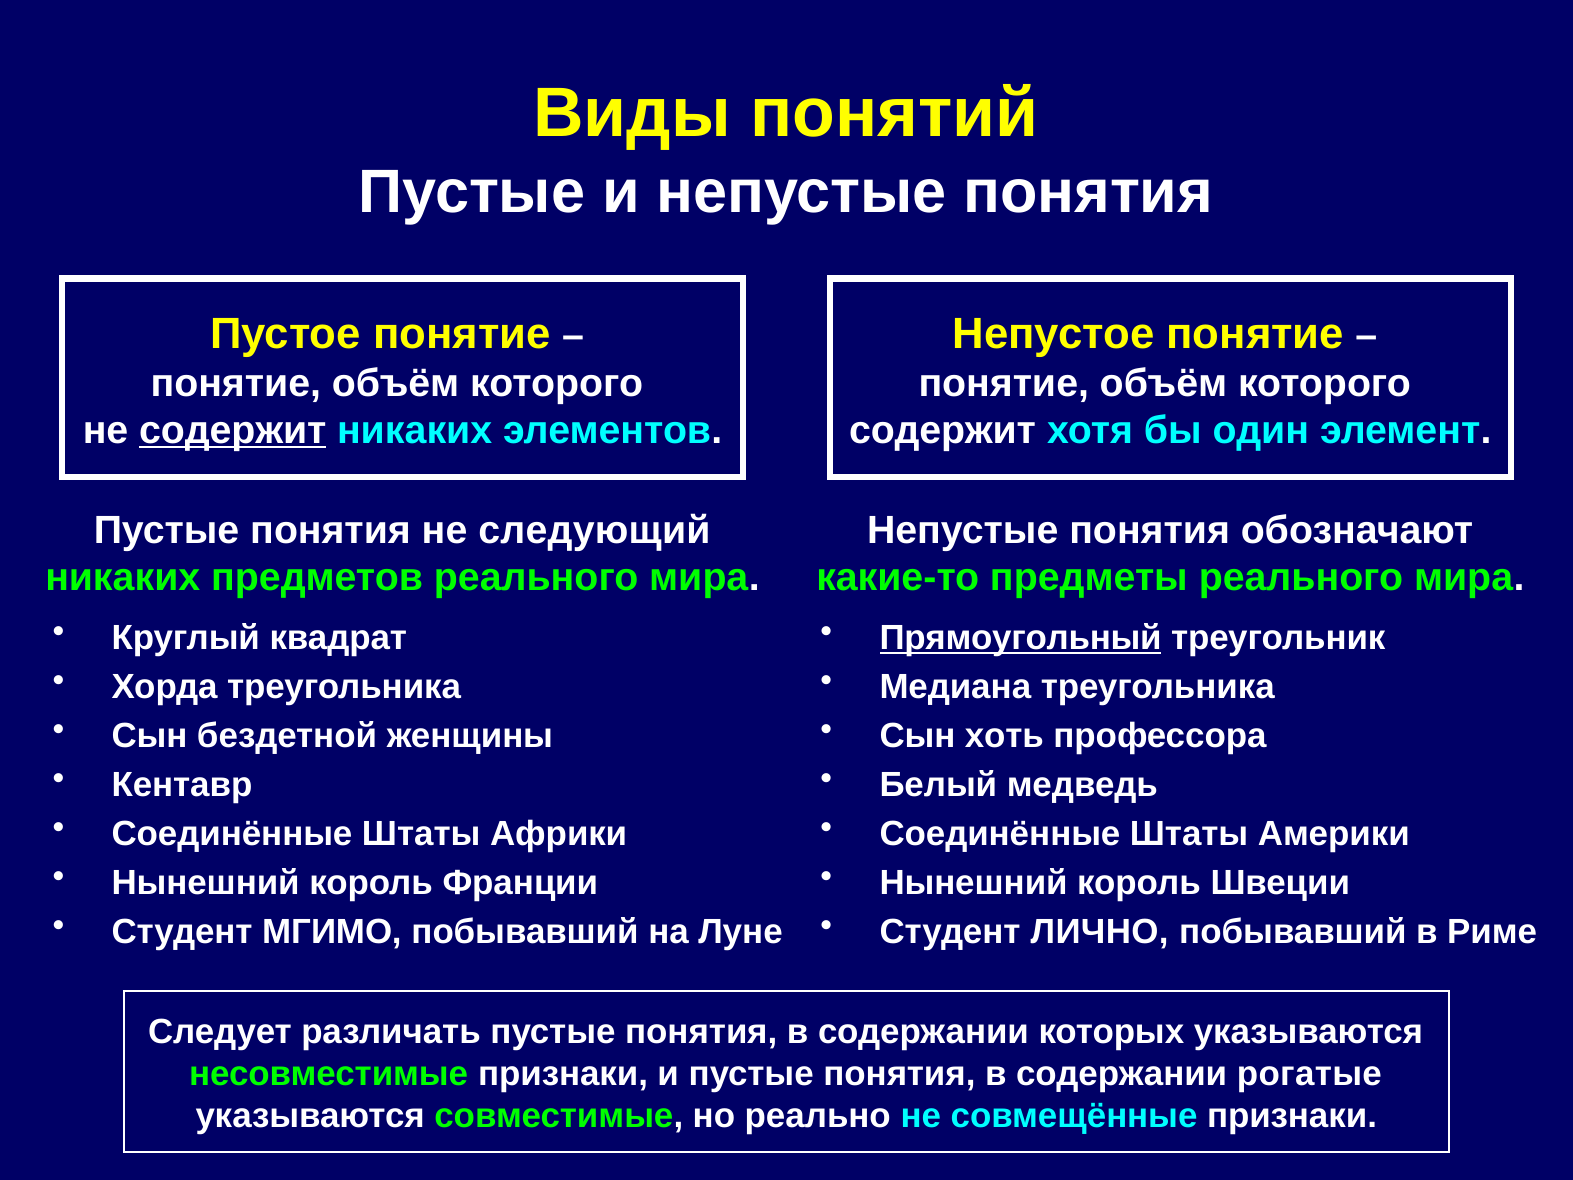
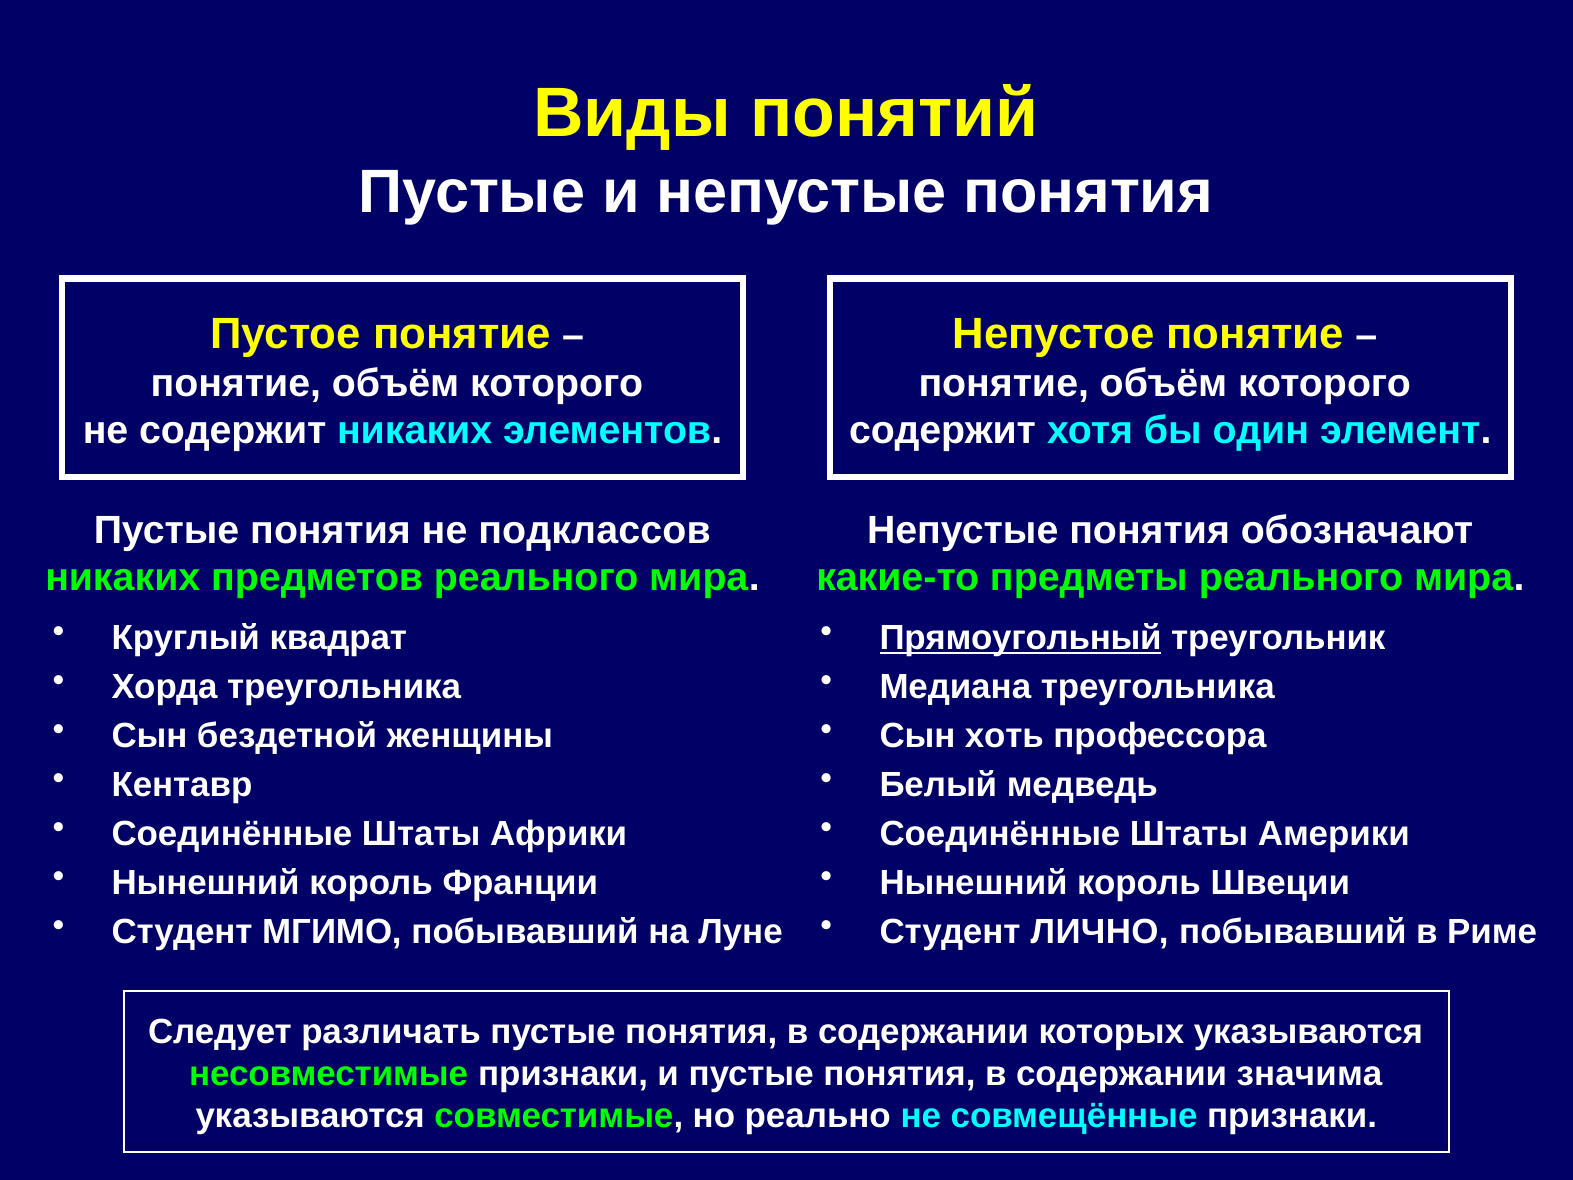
содержит underline: present -> none (233, 430)
следующий: следующий -> подклассов (594, 530)
рогатые: рогатые -> значима (1310, 1074)
